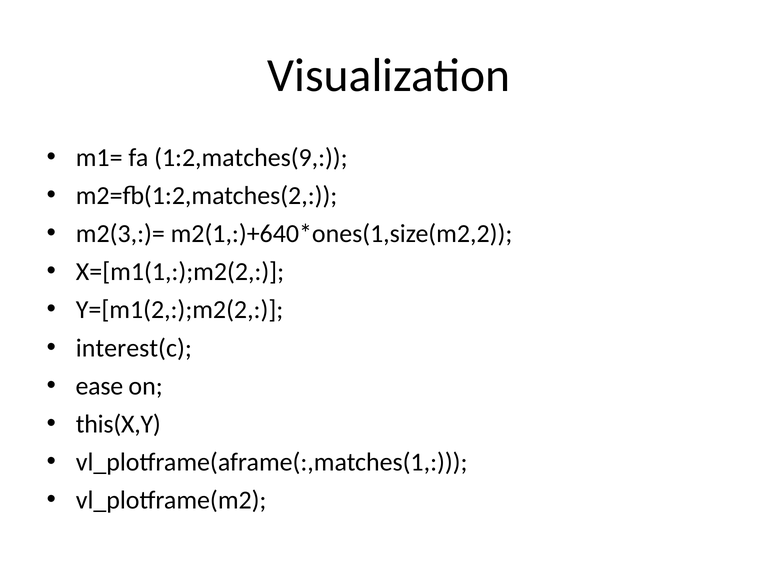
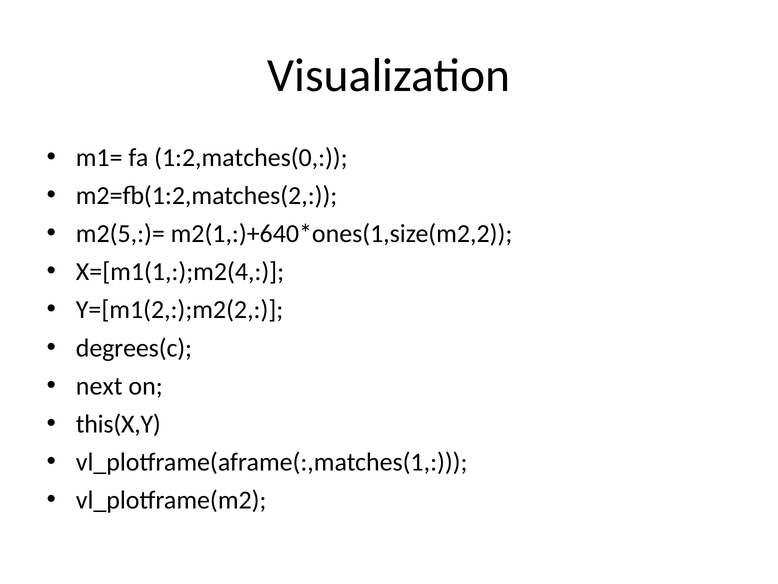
1:2,matches(9: 1:2,matches(9 -> 1:2,matches(0 (251, 157)
m2(3,:)=: m2(3,:)= -> m2(5,:)= (120, 234)
X=[m1(1,:);m2(2: X=[m1(1,:);m2(2 -> X=[m1(1,:);m2(4 (180, 272)
interest(c: interest(c -> degrees(c (134, 348)
ease: ease -> next (99, 386)
